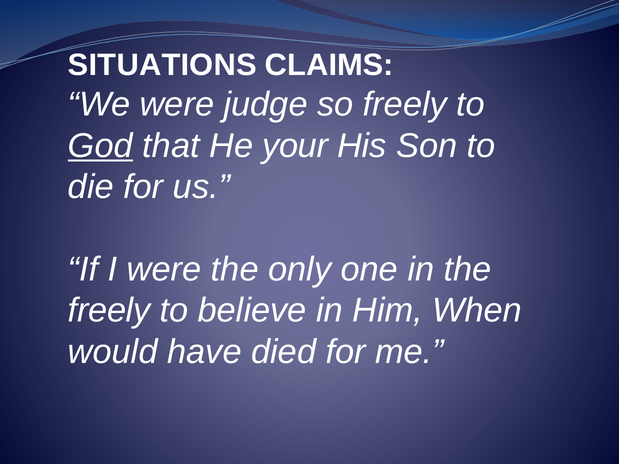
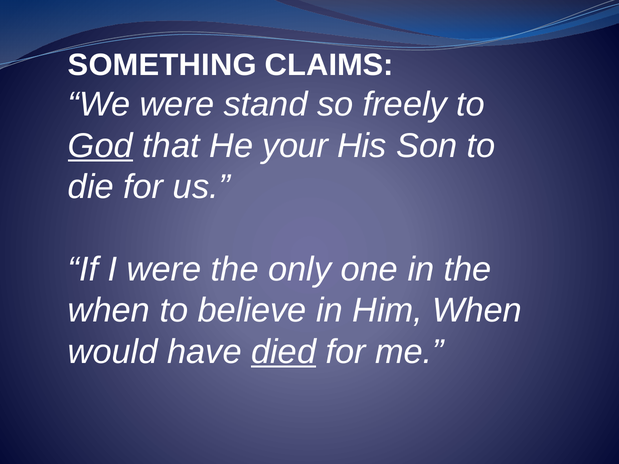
SITUATIONS: SITUATIONS -> SOMETHING (162, 65)
judge: judge -> stand (266, 104)
freely: freely -> when (109, 311)
died underline: none -> present (284, 352)
